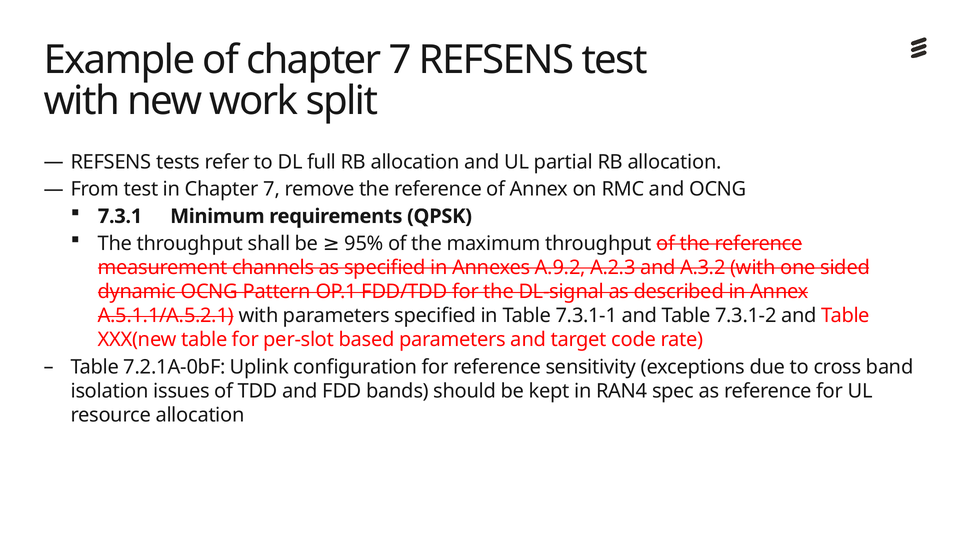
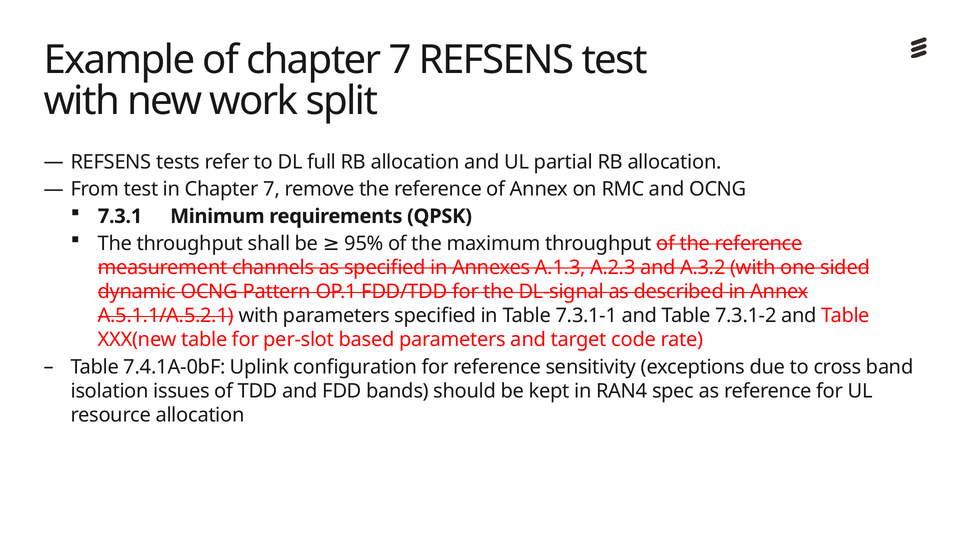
A.9.2: A.9.2 -> A.1.3 (560, 268)
7.2.1A-0bF: 7.2.1A-0bF -> 7.4.1A-0bF (175, 367)
